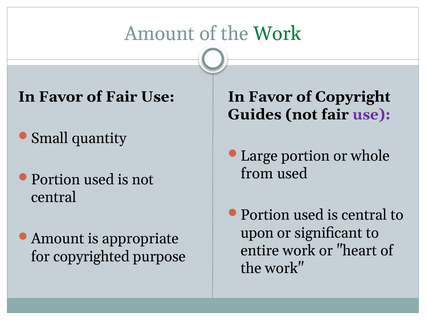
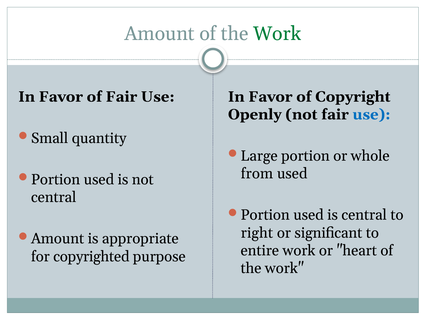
Guides: Guides -> Openly (255, 114)
use colour: purple -> blue (372, 114)
upon: upon -> right (257, 232)
